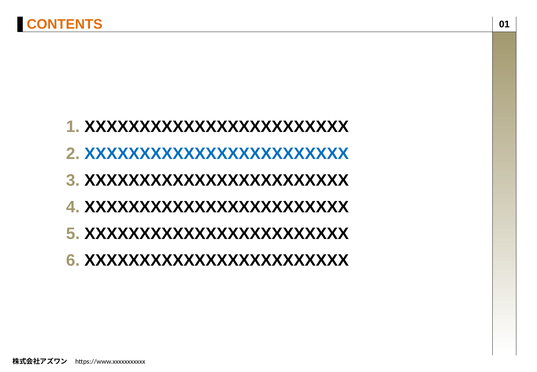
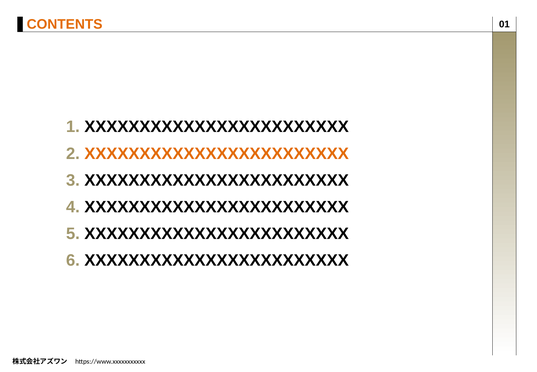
XXXXXXXXXXXXXXXXXXXXXXXX colour: blue -> orange (217, 153)
